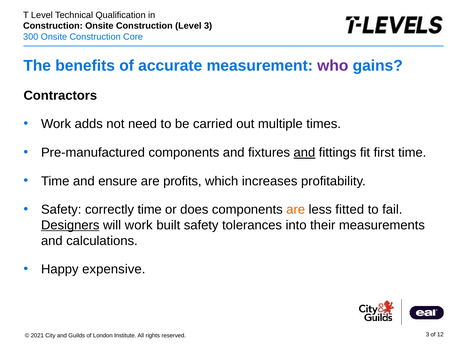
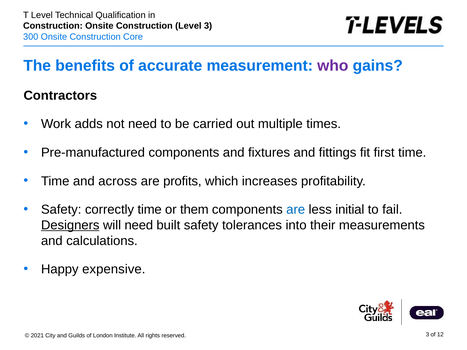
and underline: present -> none (304, 153)
ensure: ensure -> across (118, 181)
does: does -> them (194, 210)
are colour: orange -> blue (296, 210)
fitted: fitted -> initial (350, 210)
will work: work -> need (139, 225)
